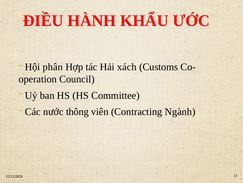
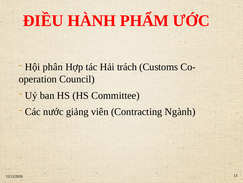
KHẨU: KHẨU -> PHẨM (144, 21)
xách: xách -> trách (127, 67)
thông: thông -> giảng (77, 111)
